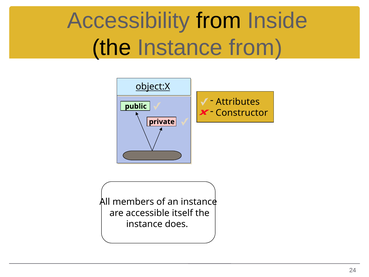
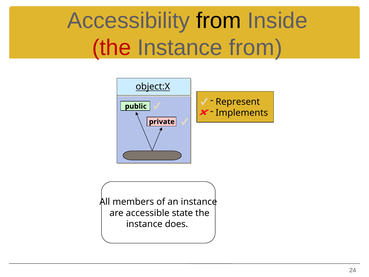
the colour: black -> red (112, 48)
Attributes: Attributes -> Represent (238, 102)
Constructor: Constructor -> Implements (242, 113)
itself: itself -> state (182, 213)
